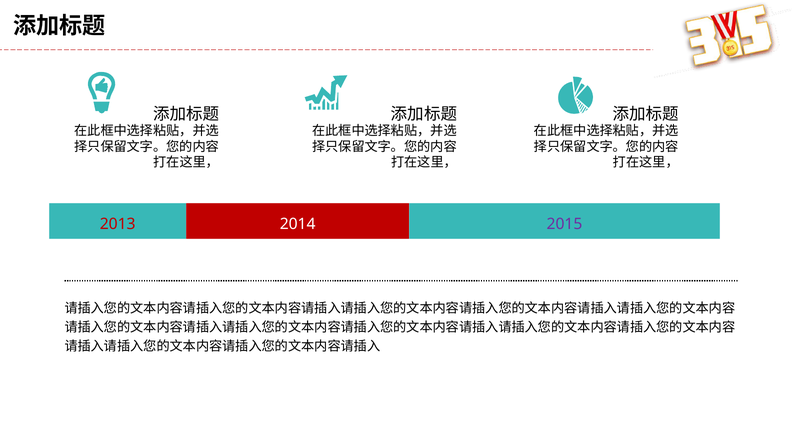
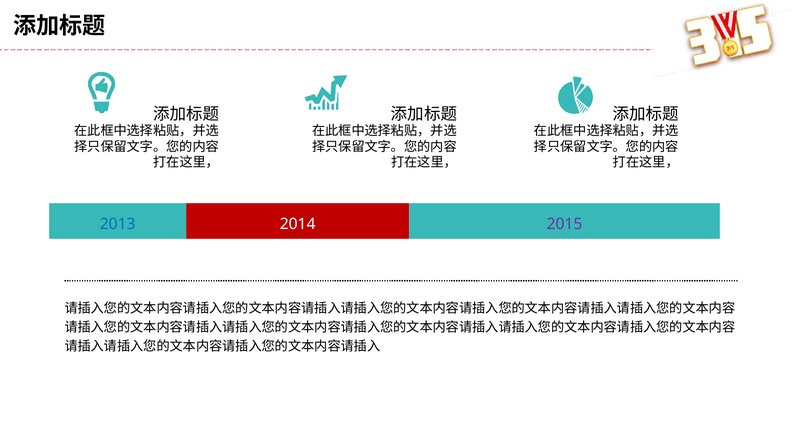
2013 colour: red -> blue (118, 224)
